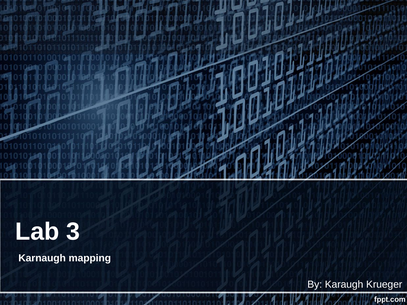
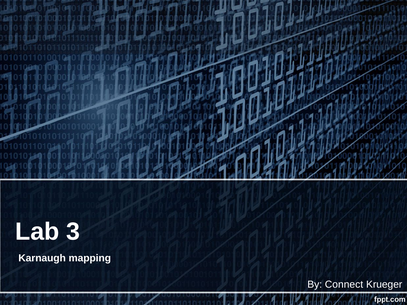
Karaugh: Karaugh -> Connect (344, 285)
